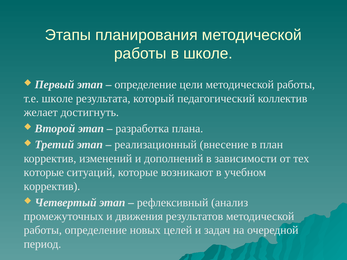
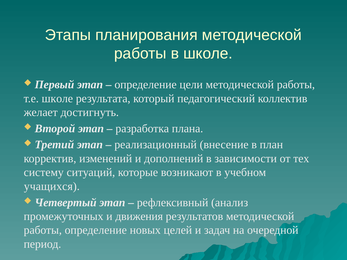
которые: которые -> систему (44, 173)
корректив: корректив -> учащихся (52, 186)
